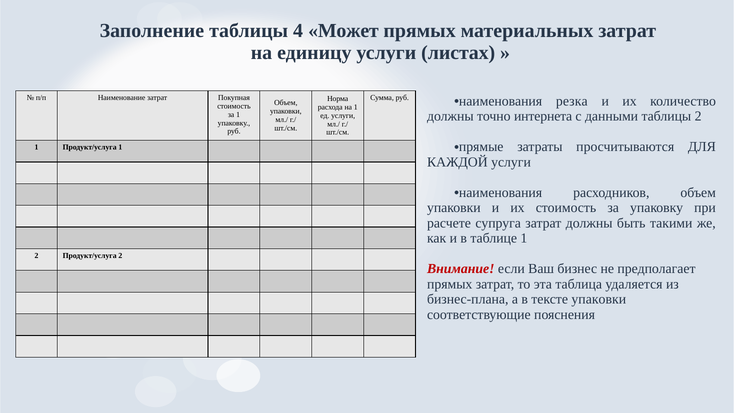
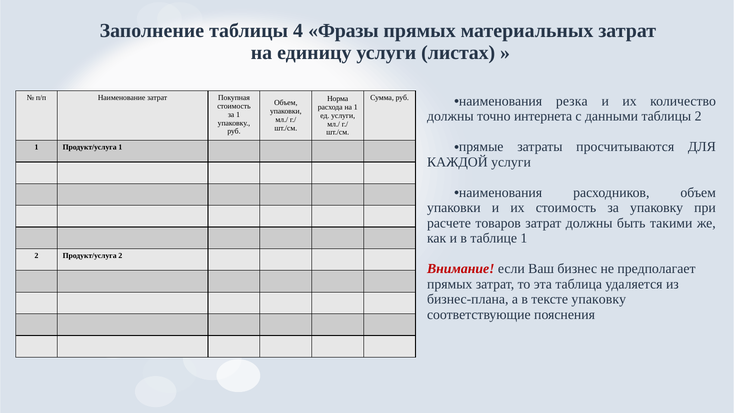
Может: Может -> Фразы (343, 31)
супруга: супруга -> товаров (498, 223)
тексте упаковки: упаковки -> упаковку (599, 299)
